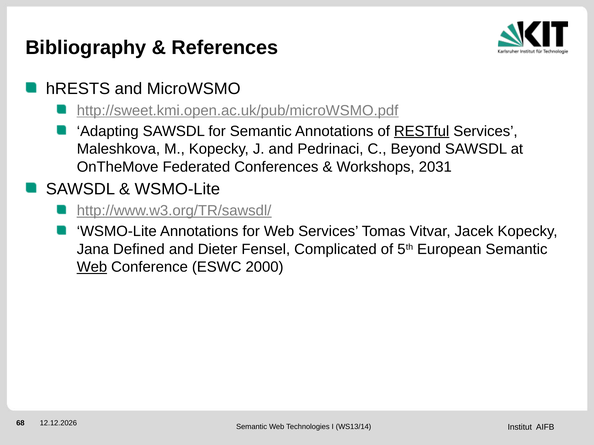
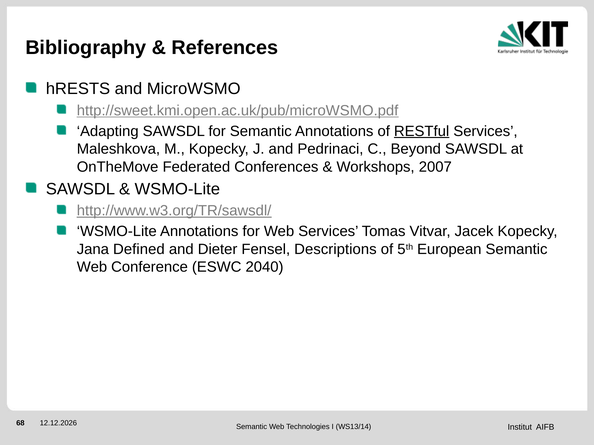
2031: 2031 -> 2007 (435, 167)
Complicated: Complicated -> Descriptions (335, 250)
Web underline: present -> none (92, 267)
2000: 2000 -> 2040 (265, 267)
